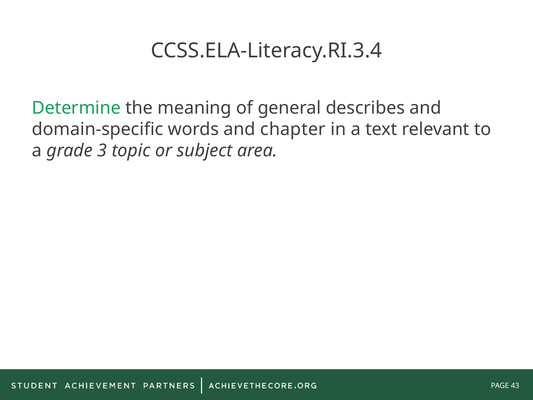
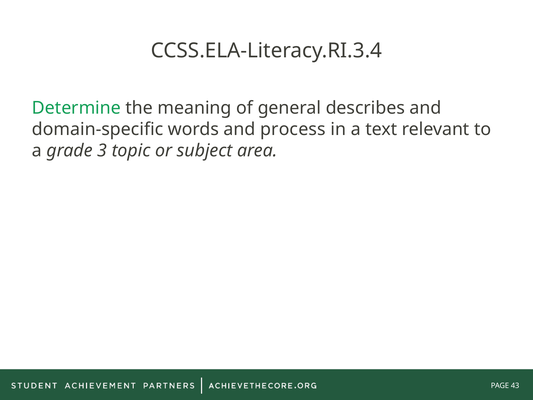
chapter: chapter -> process (293, 129)
